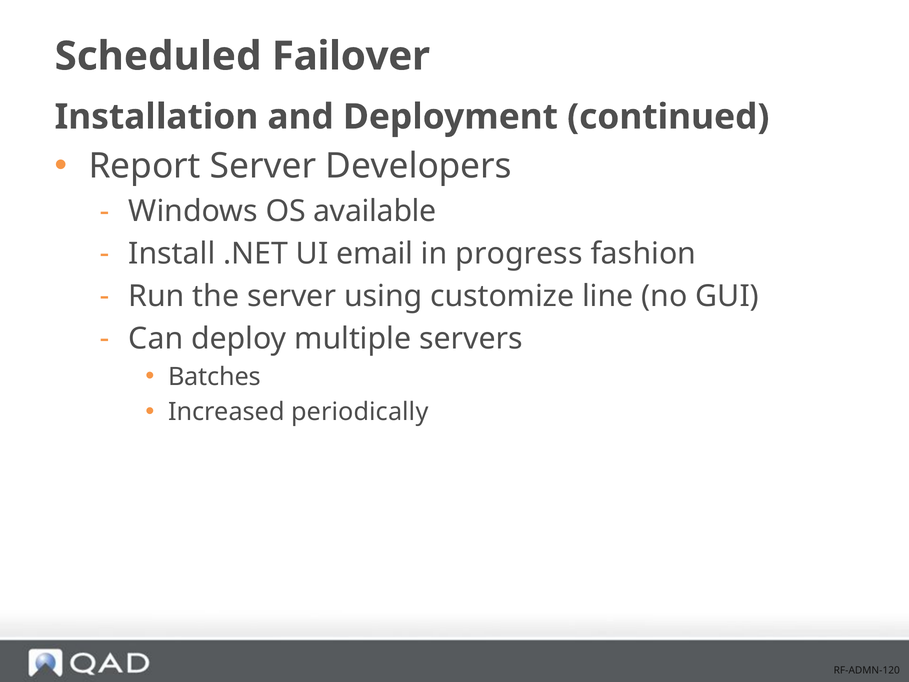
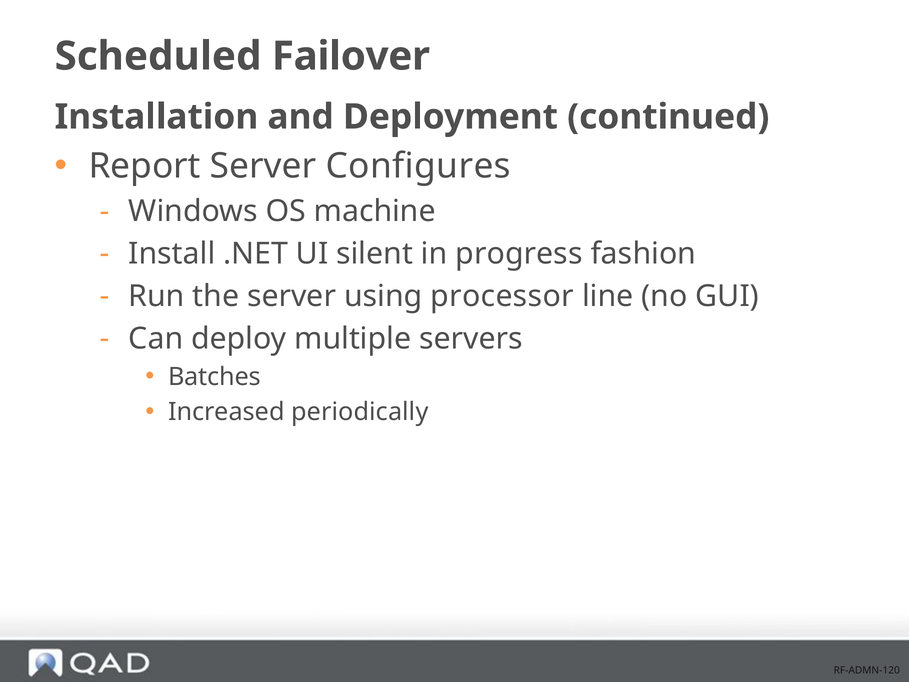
Developers: Developers -> Configures (418, 166)
available: available -> machine (375, 211)
email: email -> silent (375, 254)
customize: customize -> processor (502, 296)
